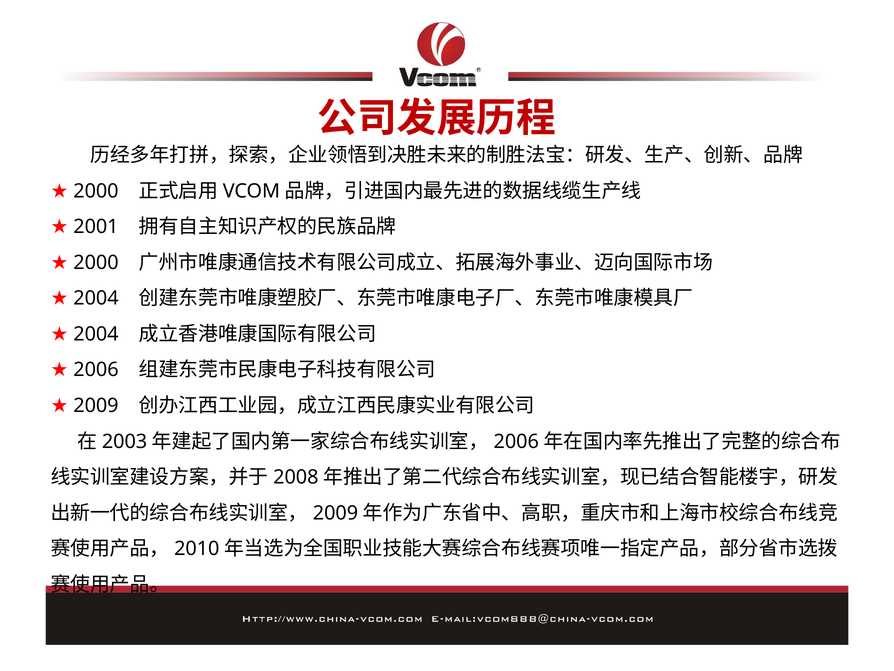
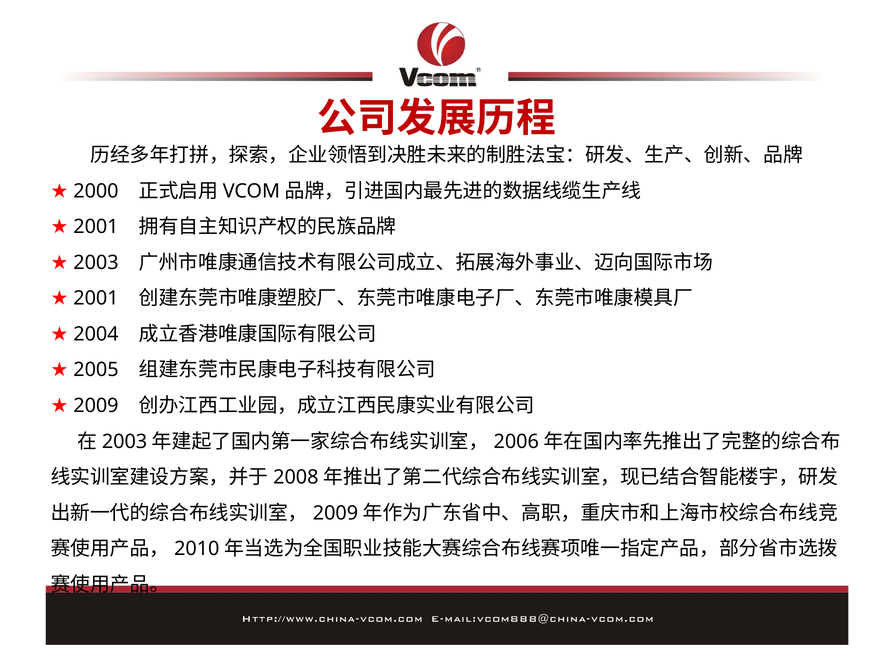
2000: 2000 -> 2003 (96, 262)
2004: 2004 -> 2001 (96, 298)
2006: 2006 -> 2005 (96, 370)
